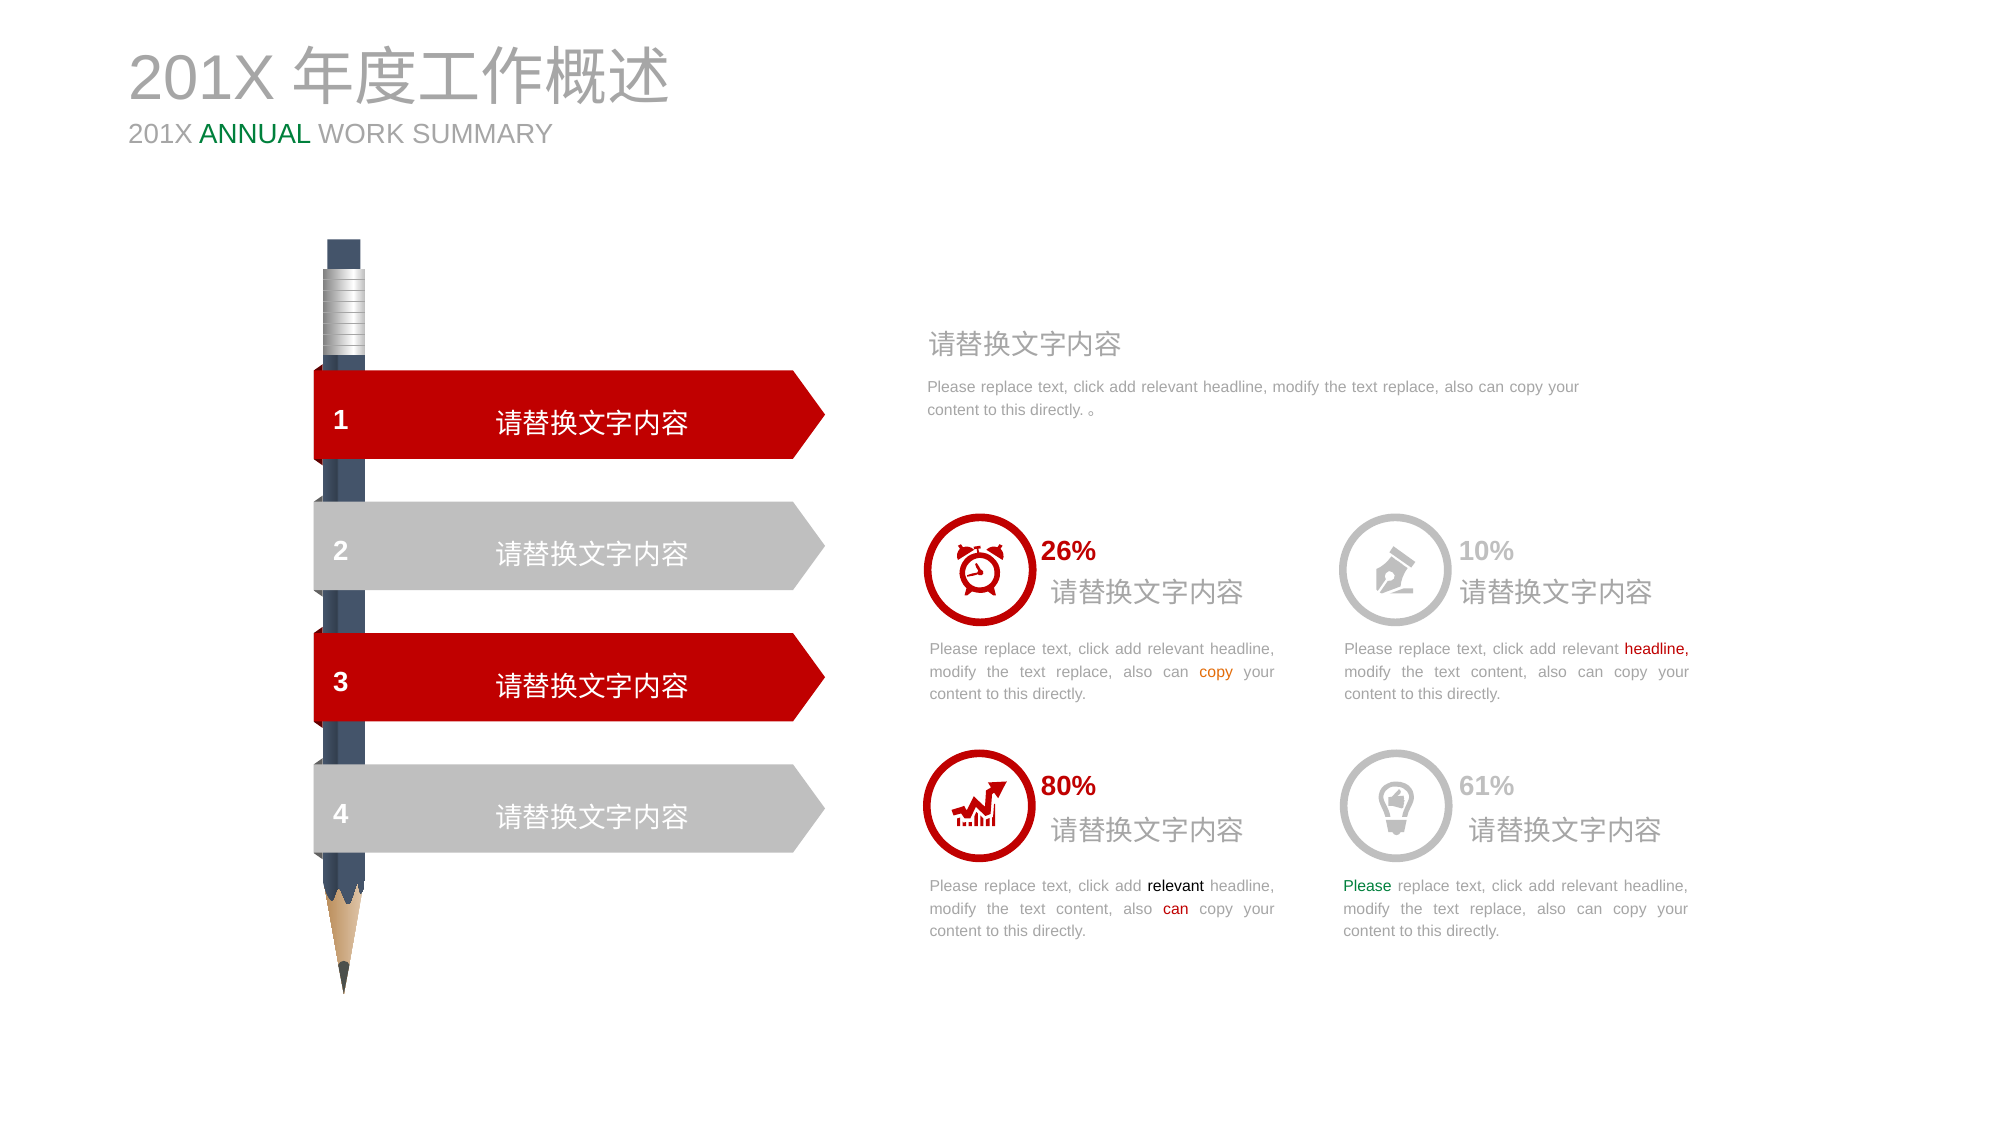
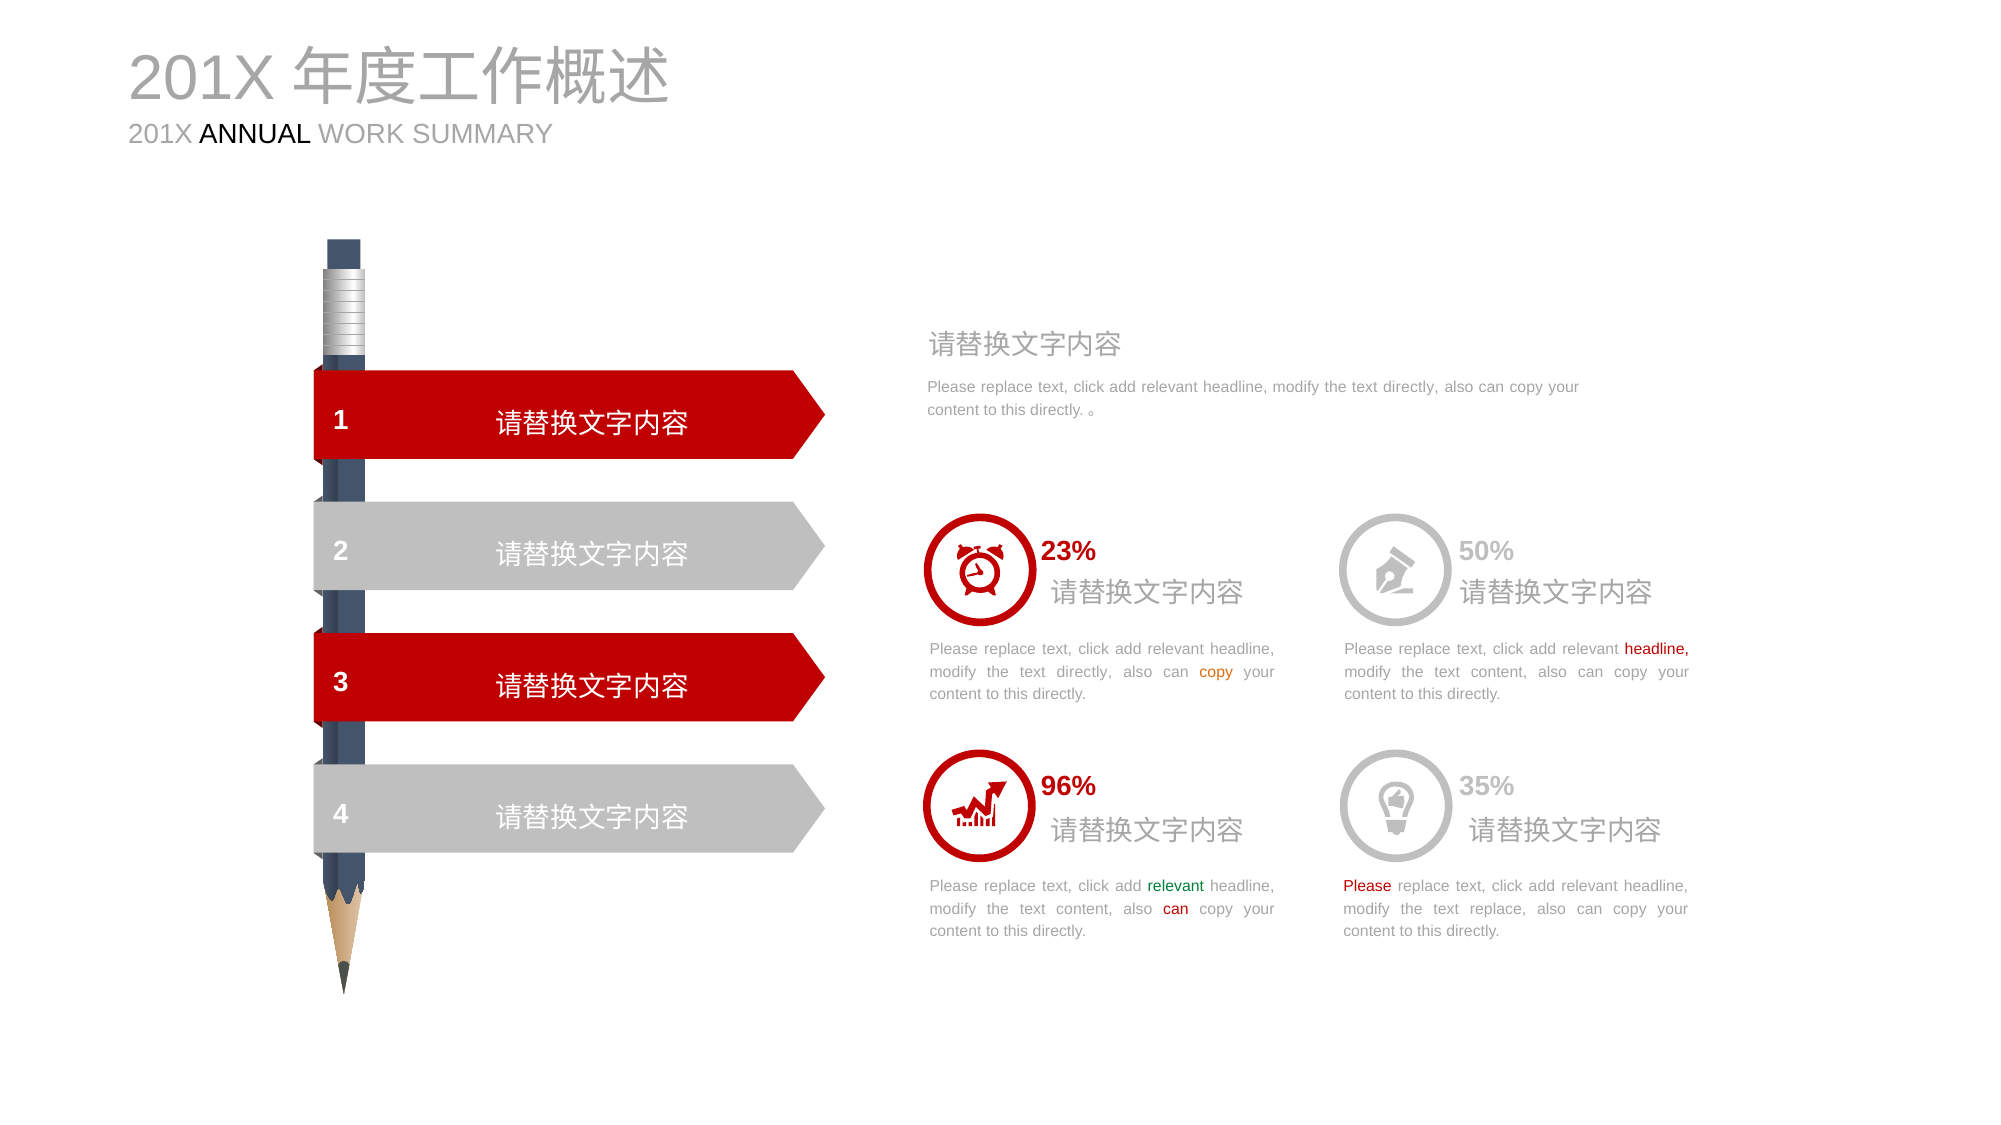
ANNUAL colour: green -> black (255, 134)
replace: replace -> directly (1411, 388)
26%: 26% -> 23% (1069, 552)
10%: 10% -> 50% (1487, 552)
replace: replace -> directly (1084, 672)
80%: 80% -> 96% (1069, 787)
61%: 61% -> 35% (1487, 787)
relevant colour: black -> green (1176, 887)
Please colour: green -> red (1367, 887)
